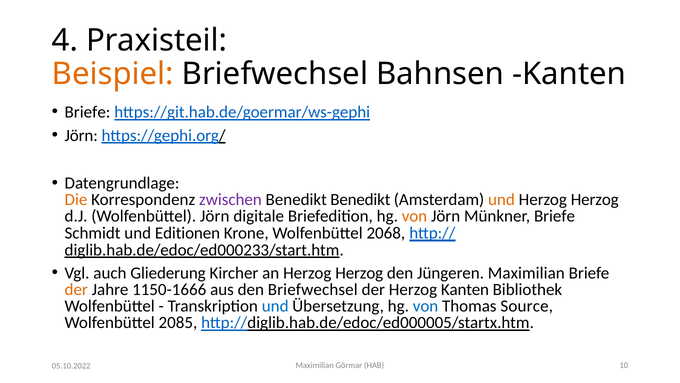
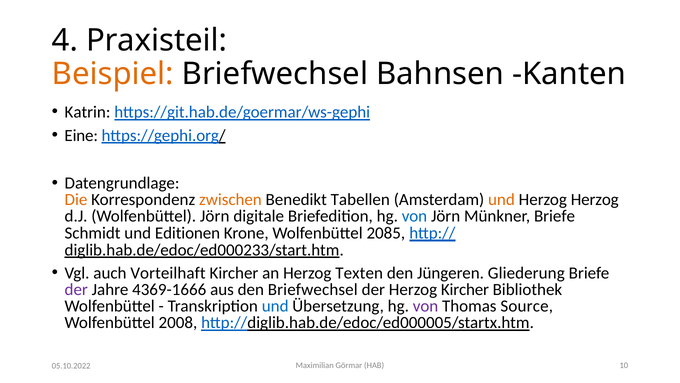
Briefe: Briefe -> Katrin (88, 112)
Jörn: Jörn -> Eine (81, 135)
zwischen colour: purple -> orange (230, 200)
Benedikt Benedikt: Benedikt -> Tabellen (360, 200)
von colour: orange -> blue (414, 216)
2068: 2068 -> 2085 (386, 233)
Gliederung: Gliederung -> Vorteilhaft (168, 273)
an Herzog Herzog: Herzog -> Texten (359, 273)
Jüngeren Maximilian: Maximilian -> Gliederung (526, 273)
der colour: orange -> purple (76, 289)
1150-1666: 1150-1666 -> 4369-1666 (169, 289)
Herzog Kanten: Kanten -> Kircher (465, 289)
von colour: blue -> purple (426, 306)
2085: 2085 -> 2008 (178, 322)
